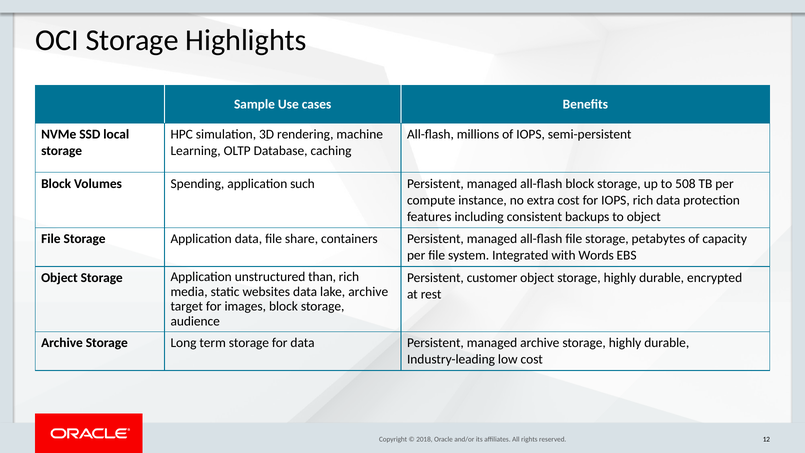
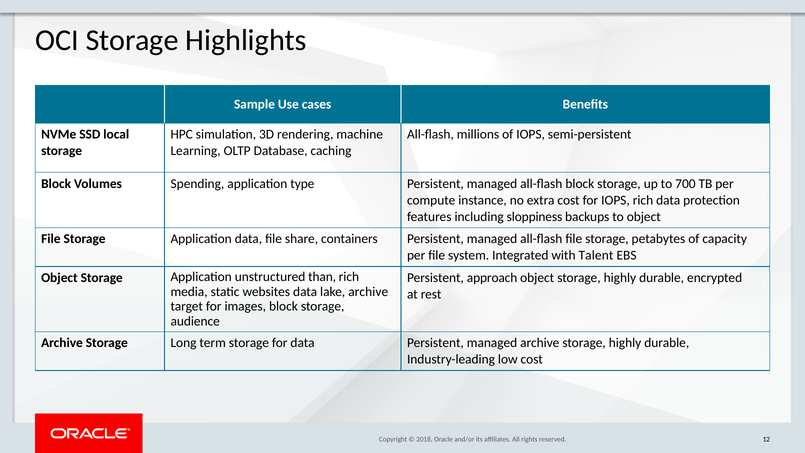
such: such -> type (302, 184)
508: 508 -> 700 (685, 184)
consistent: consistent -> sloppiness (534, 217)
Words: Words -> Talent (596, 255)
customer: customer -> approach (492, 278)
